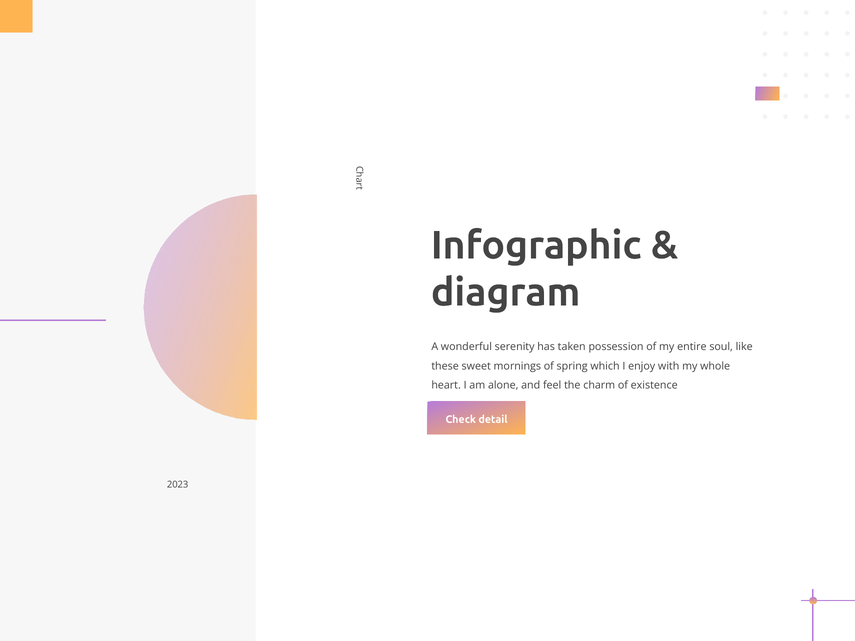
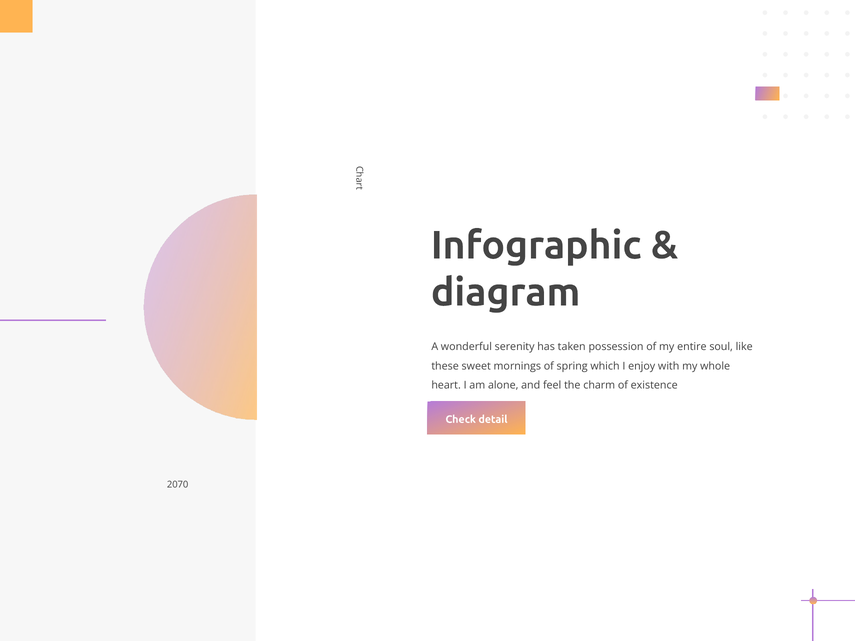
2023: 2023 -> 2070 (178, 485)
